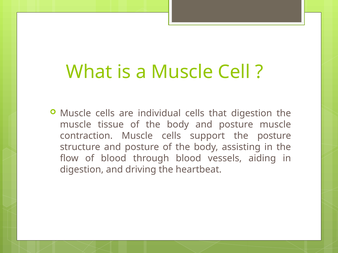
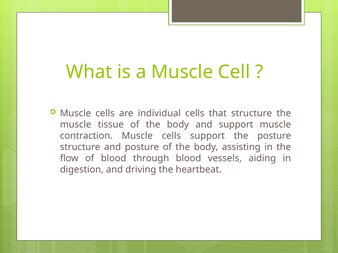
that digestion: digestion -> structure (252, 113)
body and posture: posture -> support (236, 125)
